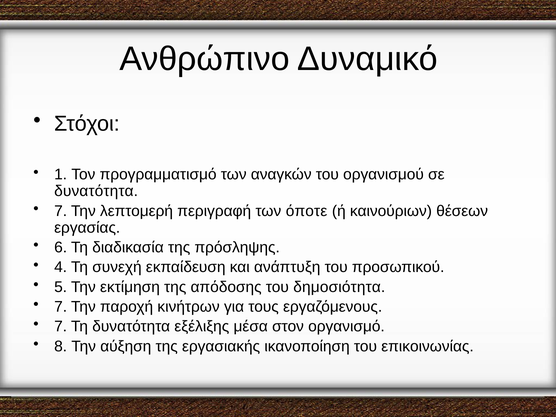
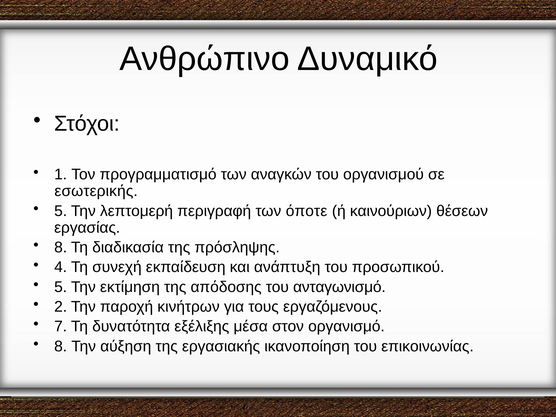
δυνατότητα: δυνατότητα -> εσωτερικής (96, 191)
7: 7 -> 5 (61, 211)
6: 6 -> 8 (61, 247)
δημοσιότητα: δημοσιότητα -> ανταγωνισμό (339, 287)
7: 7 -> 2 (61, 307)
